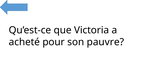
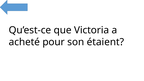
pauvre: pauvre -> étaient (105, 42)
